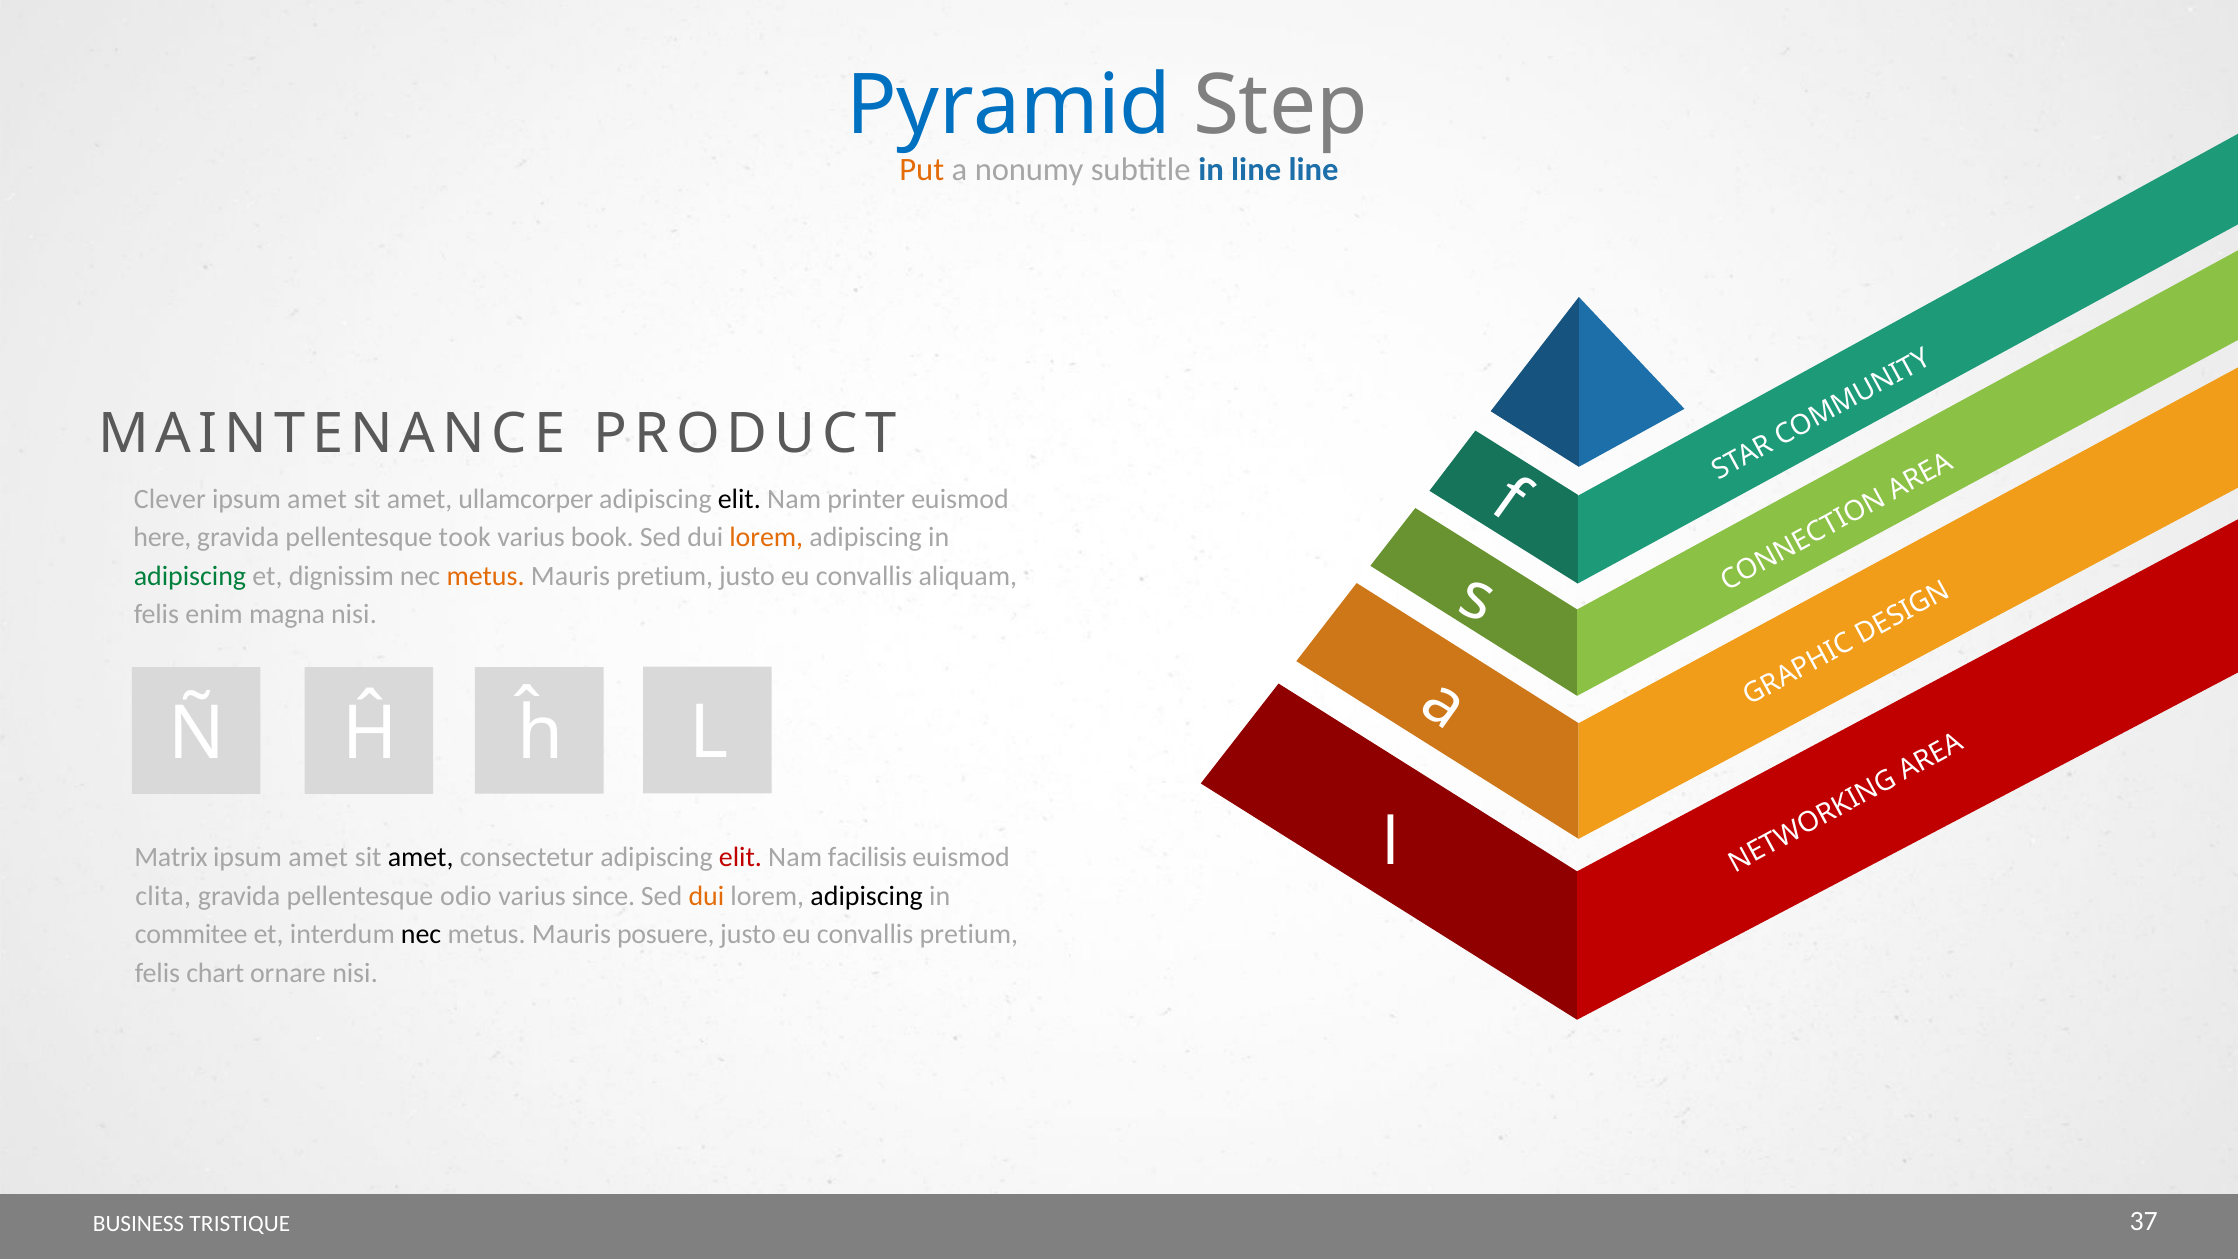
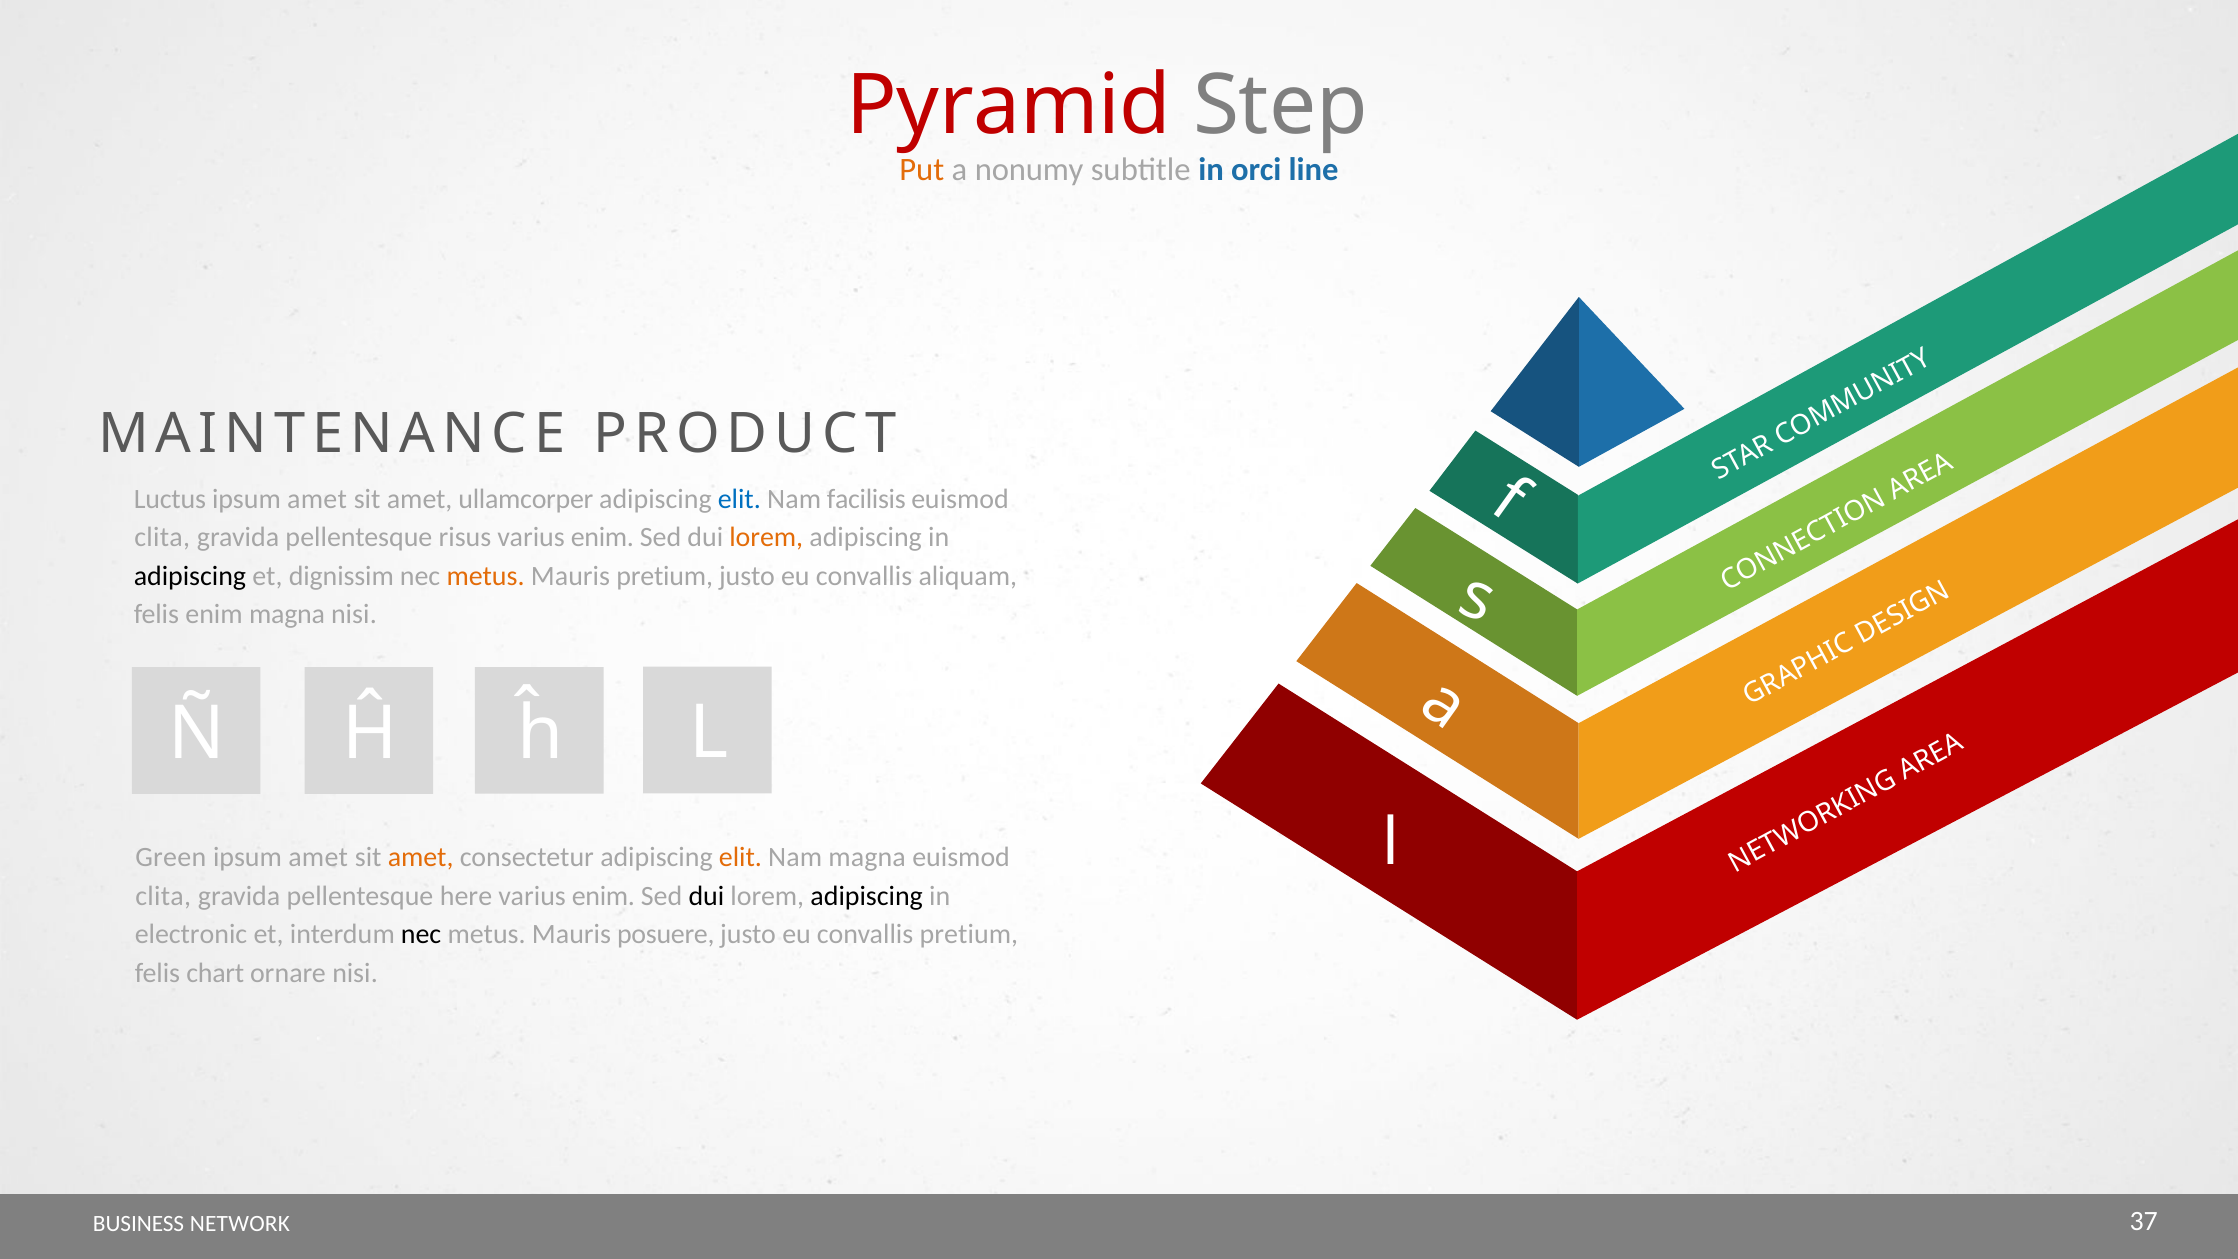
Pyramid colour: blue -> red (1009, 106)
in line: line -> orci (1256, 169)
Clever: Clever -> Luctus (170, 499)
elit colour: black -> blue (739, 499)
printer: printer -> facilisis (866, 499)
here: here -> clita (162, 537)
took: took -> risus (465, 537)
book: book -> enim (602, 537)
adipiscing colour: green -> black (190, 576)
Matrix: Matrix -> Green (171, 858)
amet colour: black -> orange (421, 858)
elit colour: red -> orange (740, 858)
Nam facilisis: facilisis -> magna (867, 858)
odio: odio -> here (466, 896)
since: since -> enim (603, 896)
dui colour: orange -> black (706, 896)
commitee: commitee -> electronic (191, 935)
TRISTIQUE: TRISTIQUE -> NETWORK (240, 1223)
